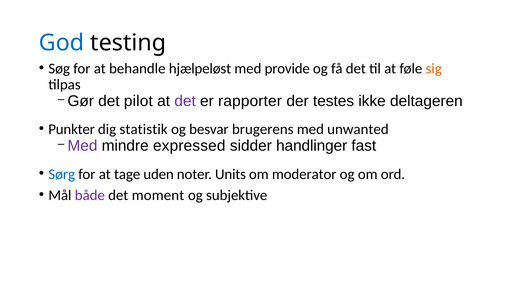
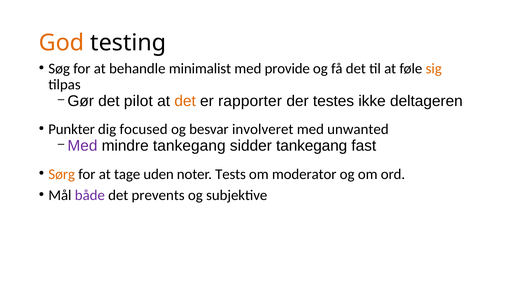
God colour: blue -> orange (62, 43)
hjælpeløst: hjælpeløst -> minimalist (200, 69)
det colour: purple -> orange (185, 101)
statistik: statistik -> focused (144, 130)
brugerens: brugerens -> involveret (263, 130)
mindre expressed: expressed -> tankegang (189, 146)
sidder handlinger: handlinger -> tankegang (312, 146)
Sørg colour: blue -> orange (62, 174)
Units: Units -> Tests (231, 174)
moment: moment -> prevents (158, 196)
